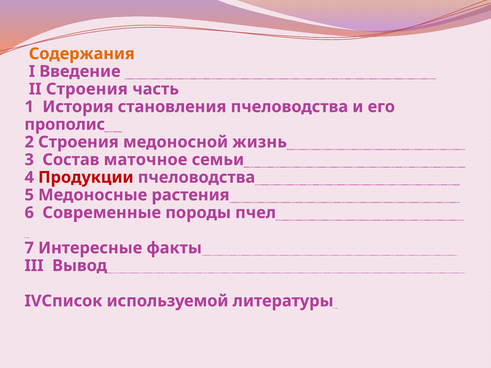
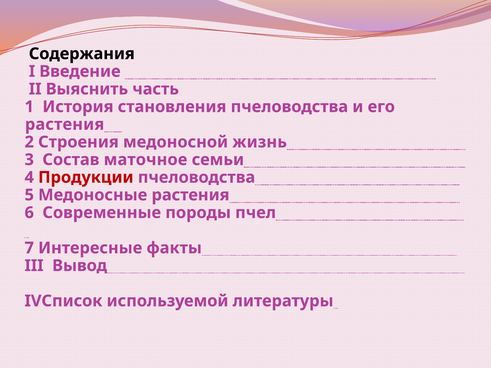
Содержания colour: orange -> black (82, 54)
II Строения: Строения -> Выяснить (87, 89)
прополис: прополис -> растения (65, 124)
